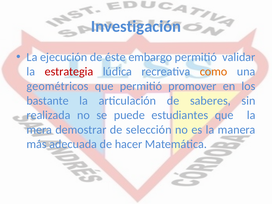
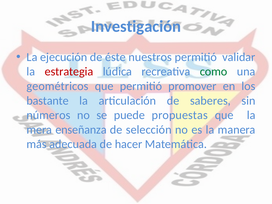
embargo: embargo -> nuestros (150, 57)
como colour: orange -> green (214, 72)
realizada: realizada -> números (48, 115)
estudiantes: estudiantes -> propuestas (180, 115)
demostrar: demostrar -> enseñanza (81, 130)
